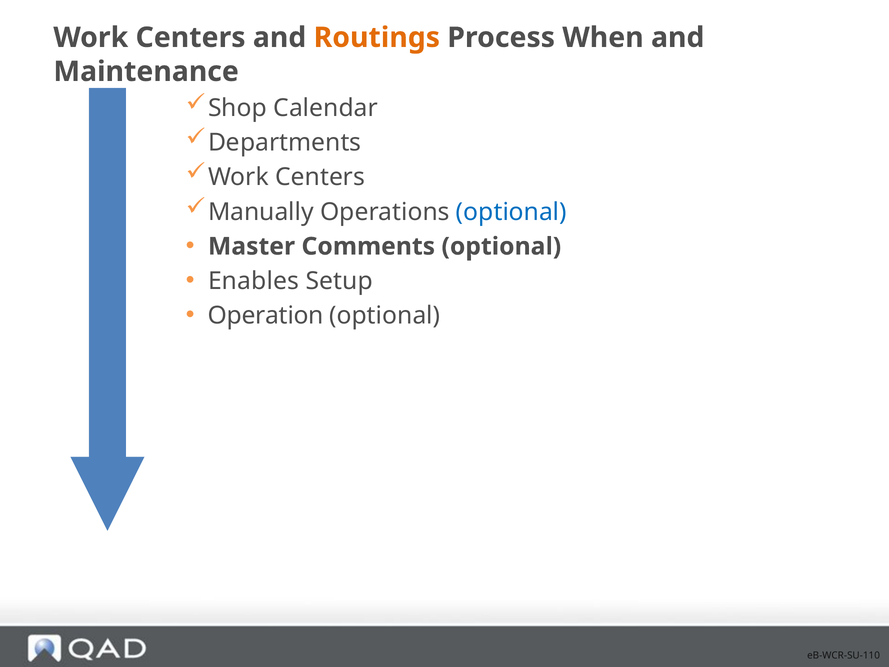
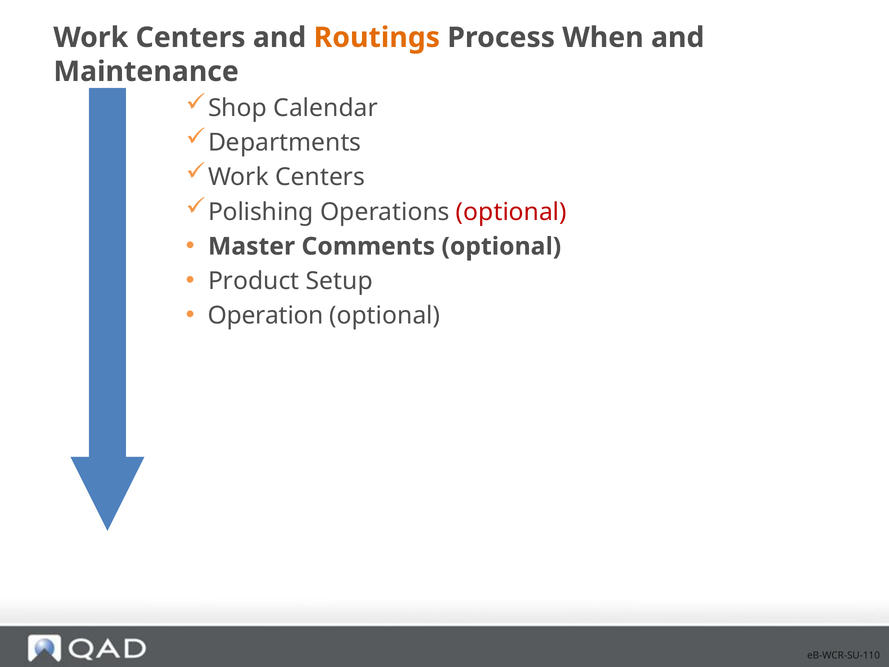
Manually: Manually -> Polishing (261, 212)
optional colour: blue -> red (511, 212)
Enables: Enables -> Product (254, 281)
